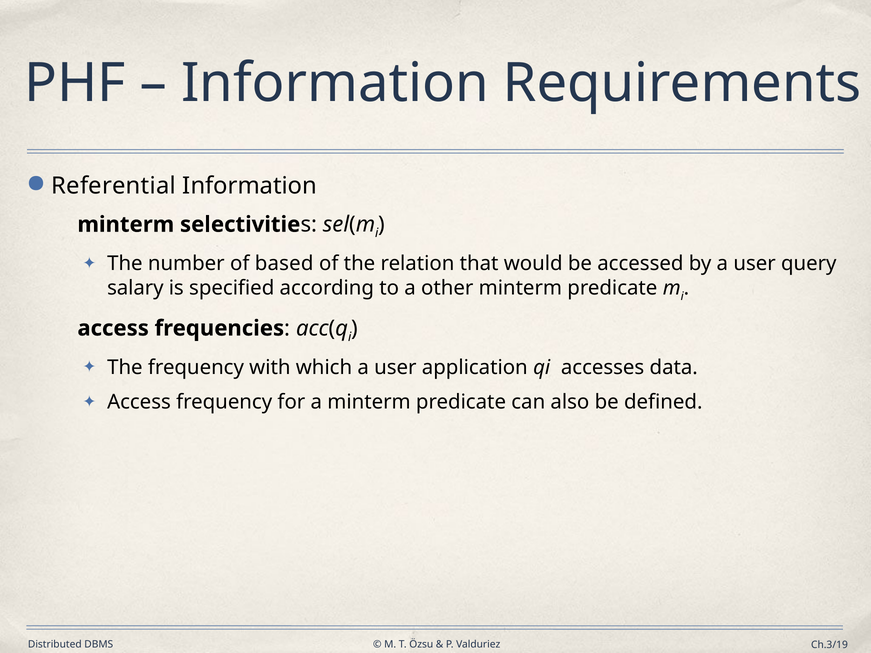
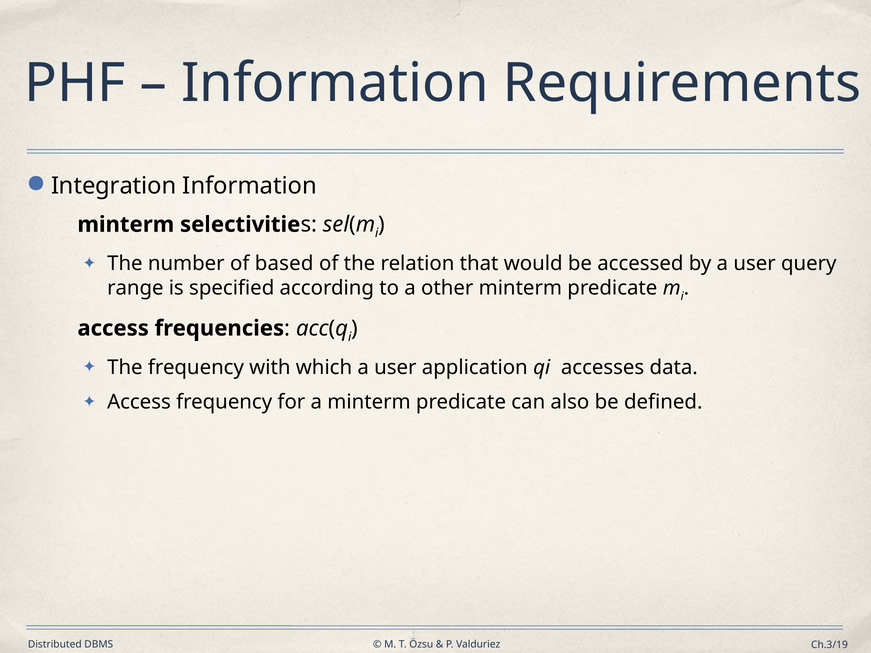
Referential: Referential -> Integration (114, 186)
salary: salary -> range (135, 288)
